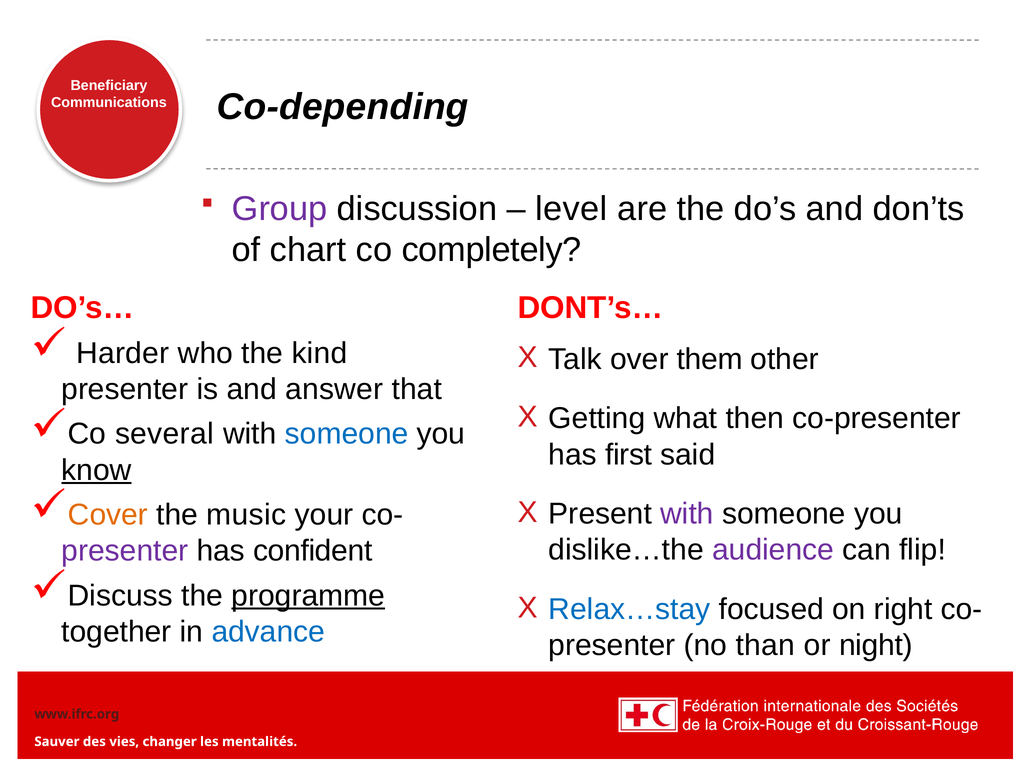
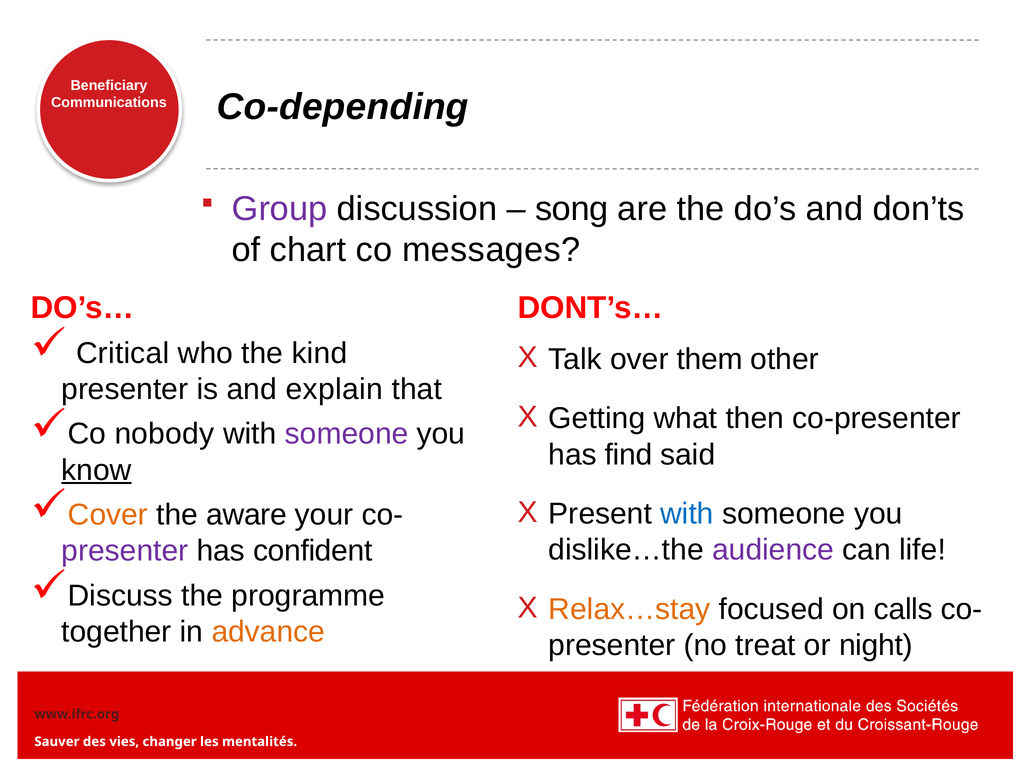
level: level -> song (572, 209)
completely: completely -> messages (491, 250)
Harder: Harder -> Critical (123, 353)
answer: answer -> explain (334, 389)
several: several -> nobody (164, 434)
someone colour: blue -> purple (347, 434)
first: first -> find (629, 454)
music: music -> aware (247, 514)
with colour: purple -> blue (687, 513)
flip: flip -> life (922, 549)
programme underline: present -> none (308, 595)
Relax…stay colour: blue -> orange (629, 609)
right: right -> calls (903, 609)
advance colour: blue -> orange (268, 631)
than: than -> treat (766, 645)
